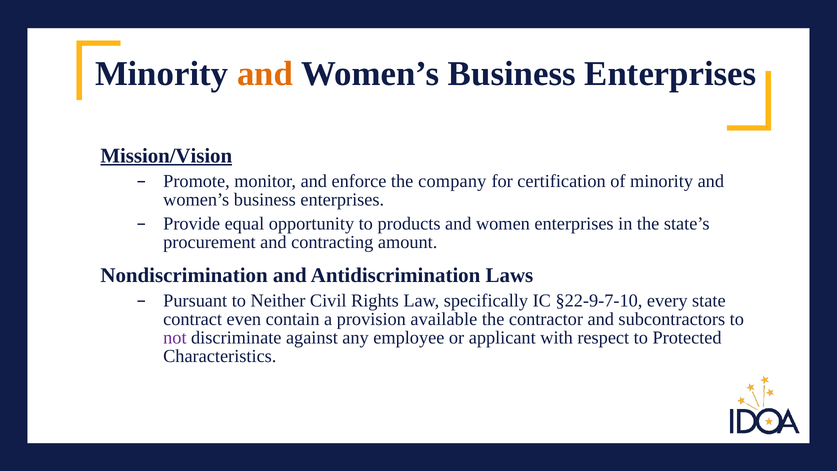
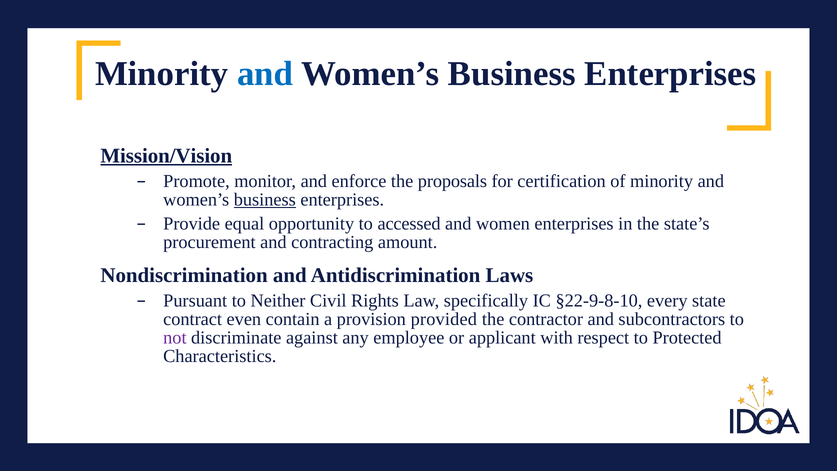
and colour: orange -> blue (265, 74)
company: company -> proposals (452, 181)
business underline: none -> present (265, 200)
products: products -> accessed (409, 224)
§22-9-7-10: §22-9-7-10 -> §22-9-8-10 (599, 301)
available: available -> provided (444, 319)
